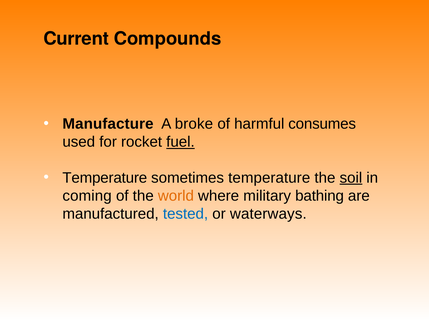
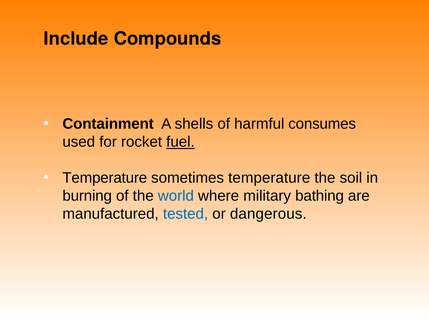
Current: Current -> Include (76, 39)
Manufacture: Manufacture -> Containment (108, 124)
broke: broke -> shells (194, 124)
soil underline: present -> none (351, 178)
coming: coming -> burning (87, 196)
world colour: orange -> blue (176, 196)
waterways: waterways -> dangerous (268, 214)
